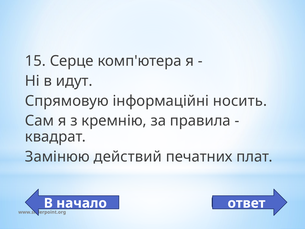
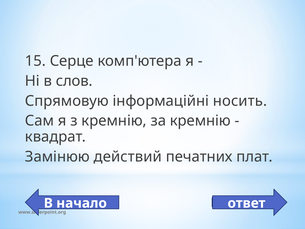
идут: идут -> слов (74, 81)
за правила: правила -> кремнію (200, 121)
